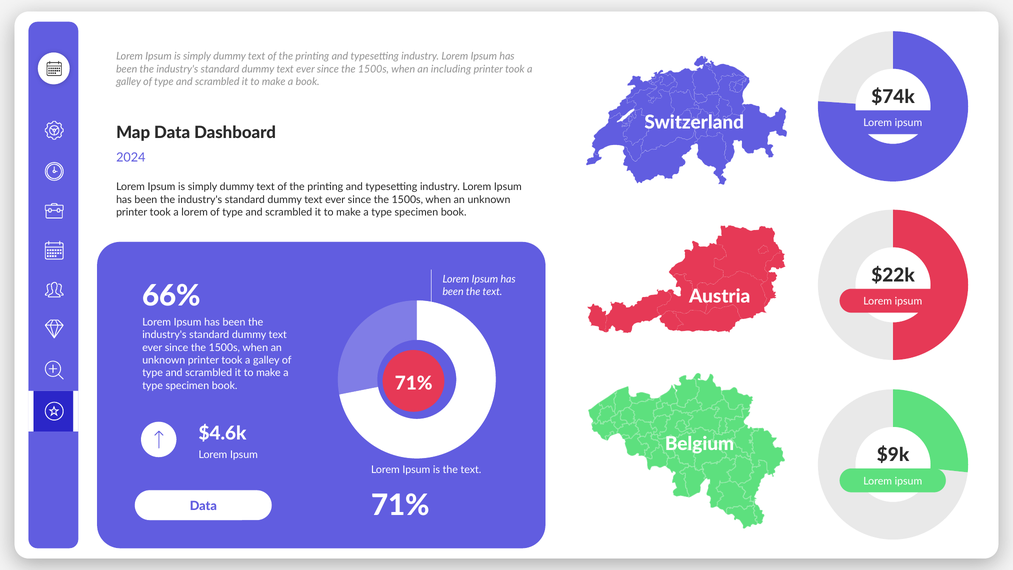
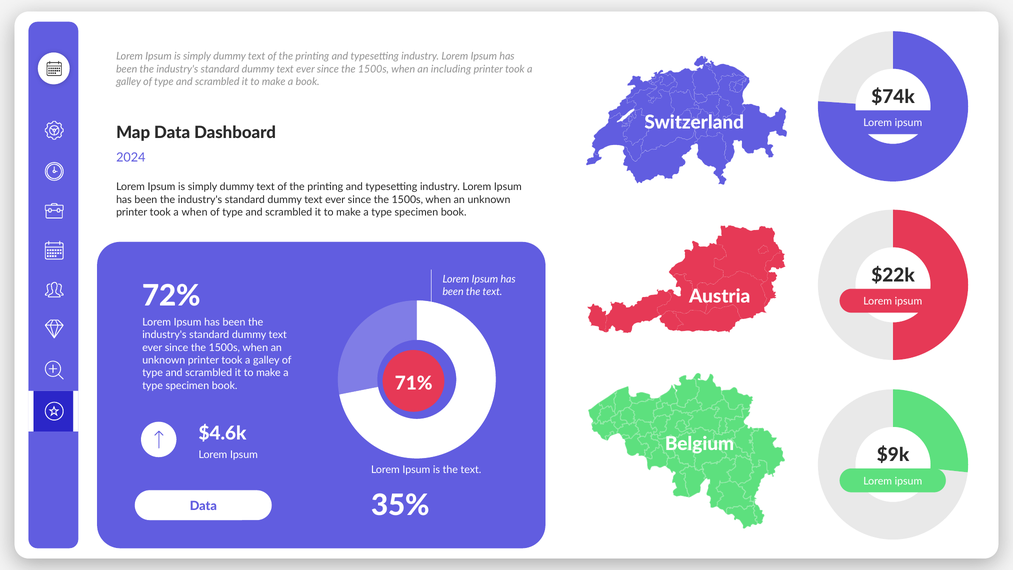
a lorem: lorem -> when (195, 212)
66%: 66% -> 72% (172, 296)
71%: 71% -> 35% (400, 505)
